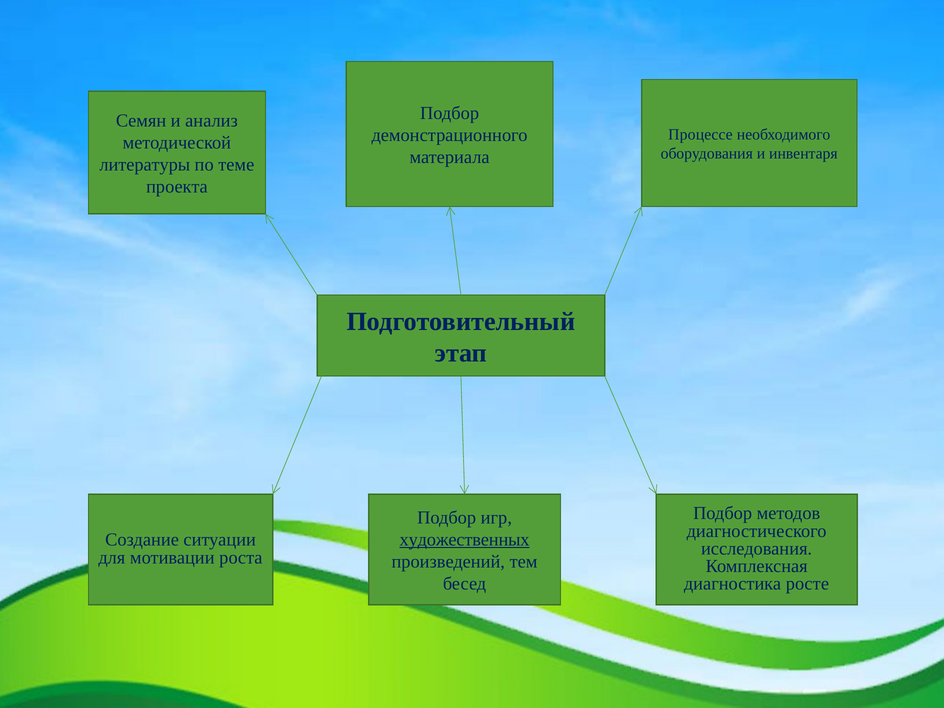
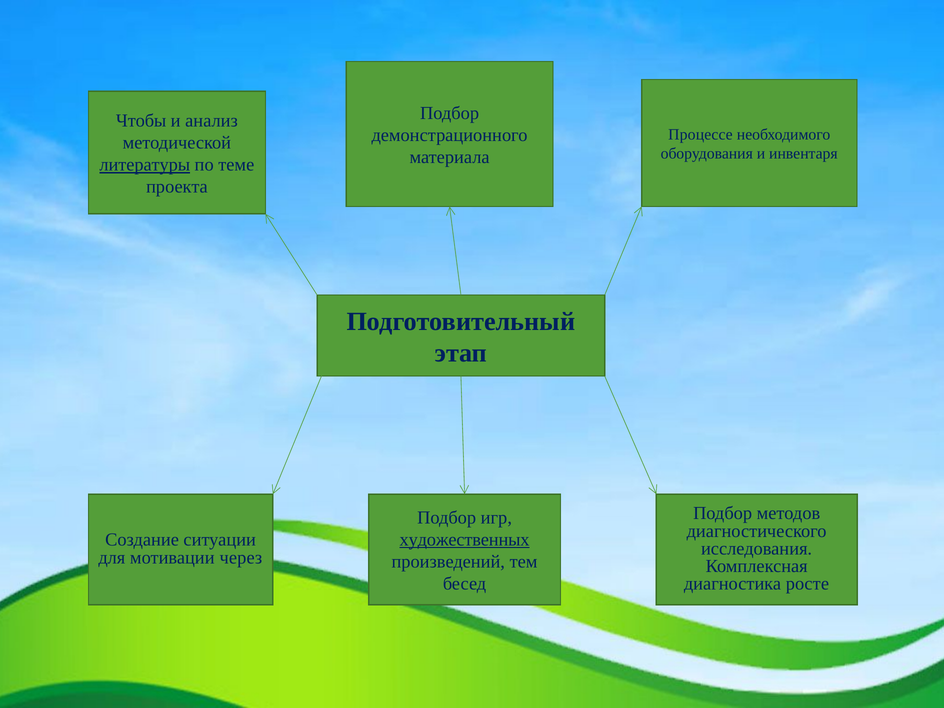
Семян: Семян -> Чтобы (141, 121)
литературы underline: none -> present (145, 165)
роста: роста -> через (241, 557)
